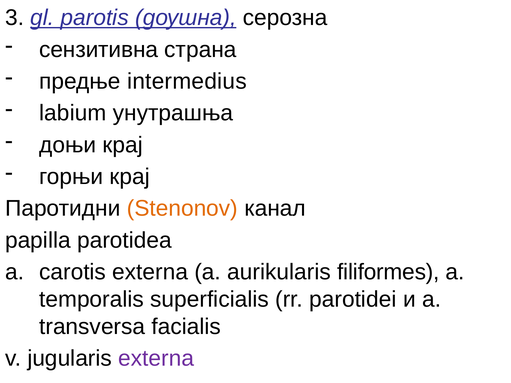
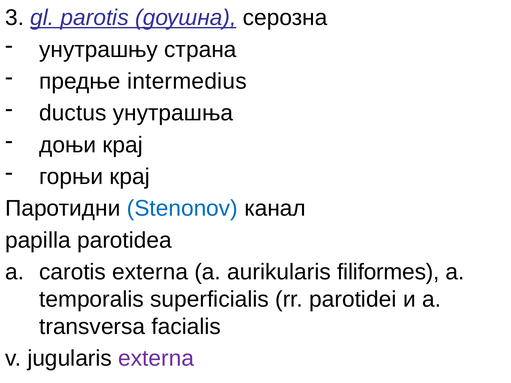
сензитивна: сензитивна -> унутрашњу (99, 50)
labium: labium -> ductus (73, 113)
Stenonov colour: orange -> blue (182, 209)
